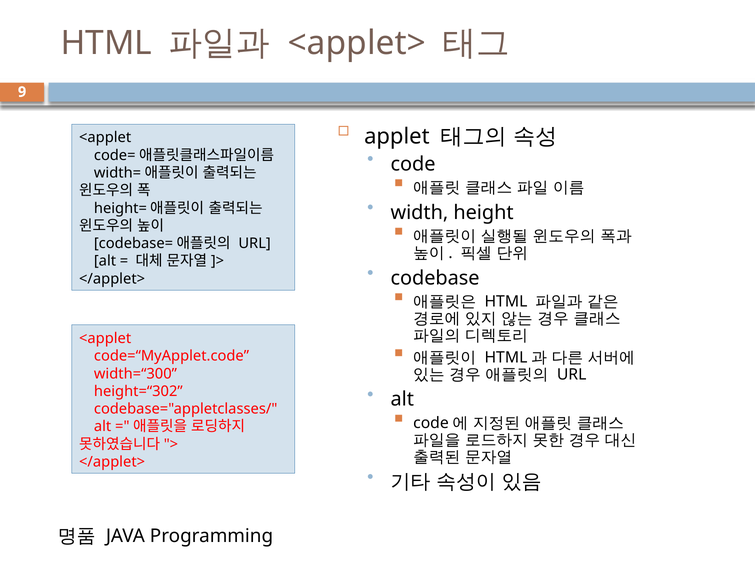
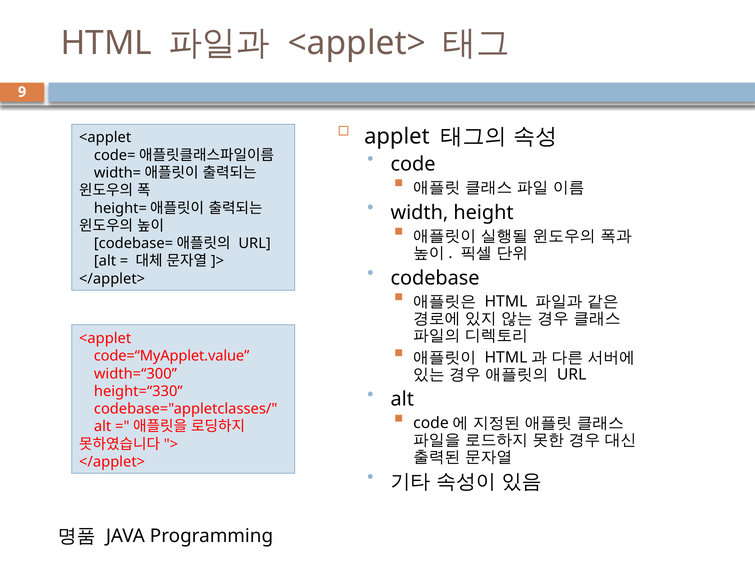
code=“MyApplet.code: code=“MyApplet.code -> code=“MyApplet.value (172, 356)
height=“302: height=“302 -> height=“330 (138, 391)
